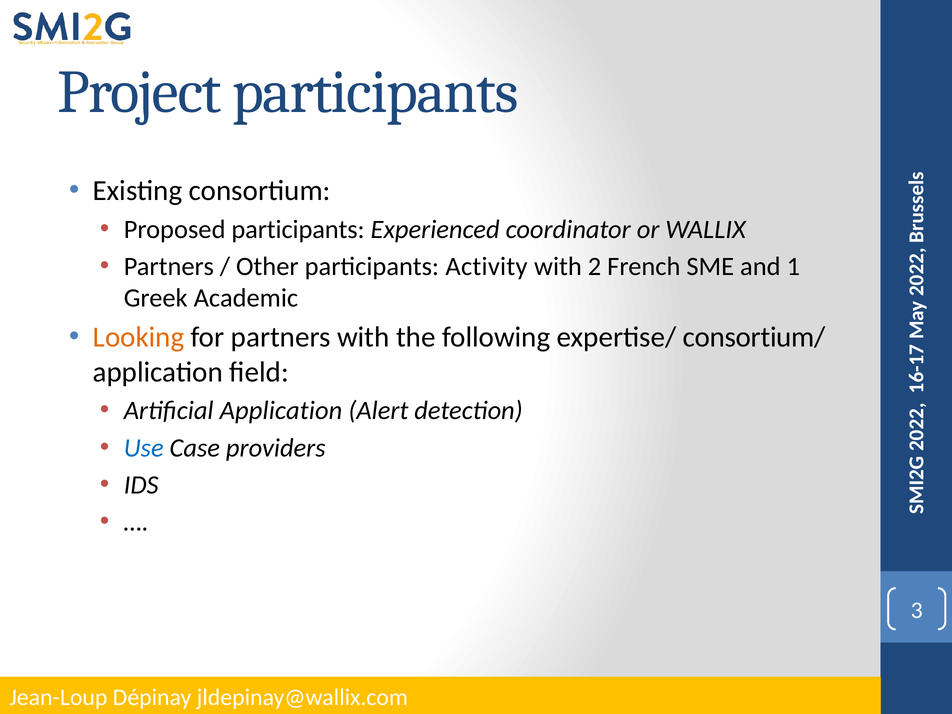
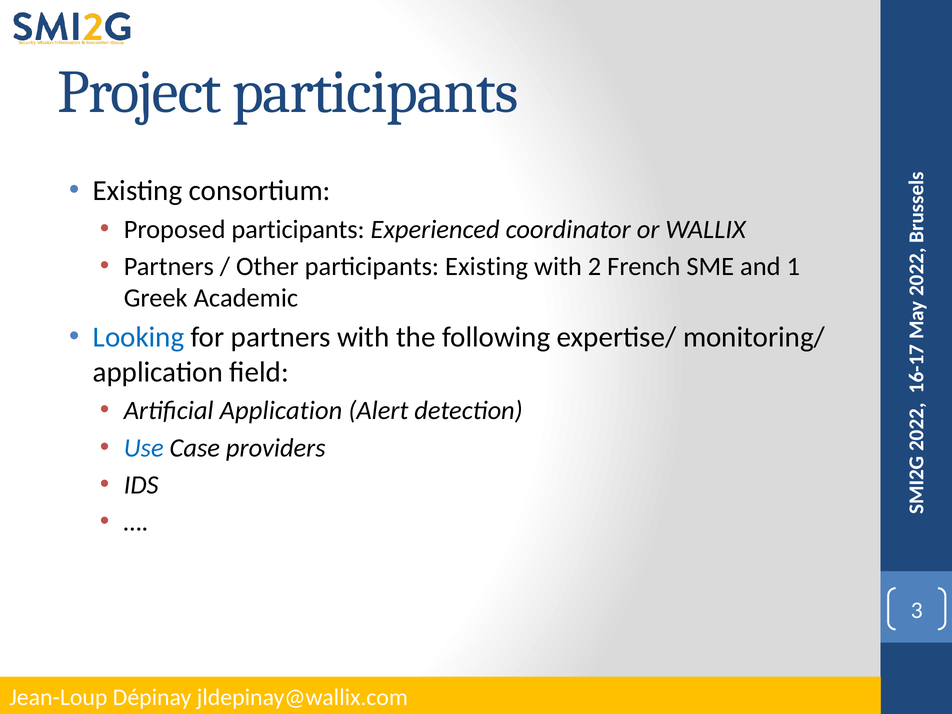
participants Activity: Activity -> Existing (487, 266)
Looking colour: orange -> blue (139, 337)
consortium/: consortium/ -> monitoring/ (754, 337)
